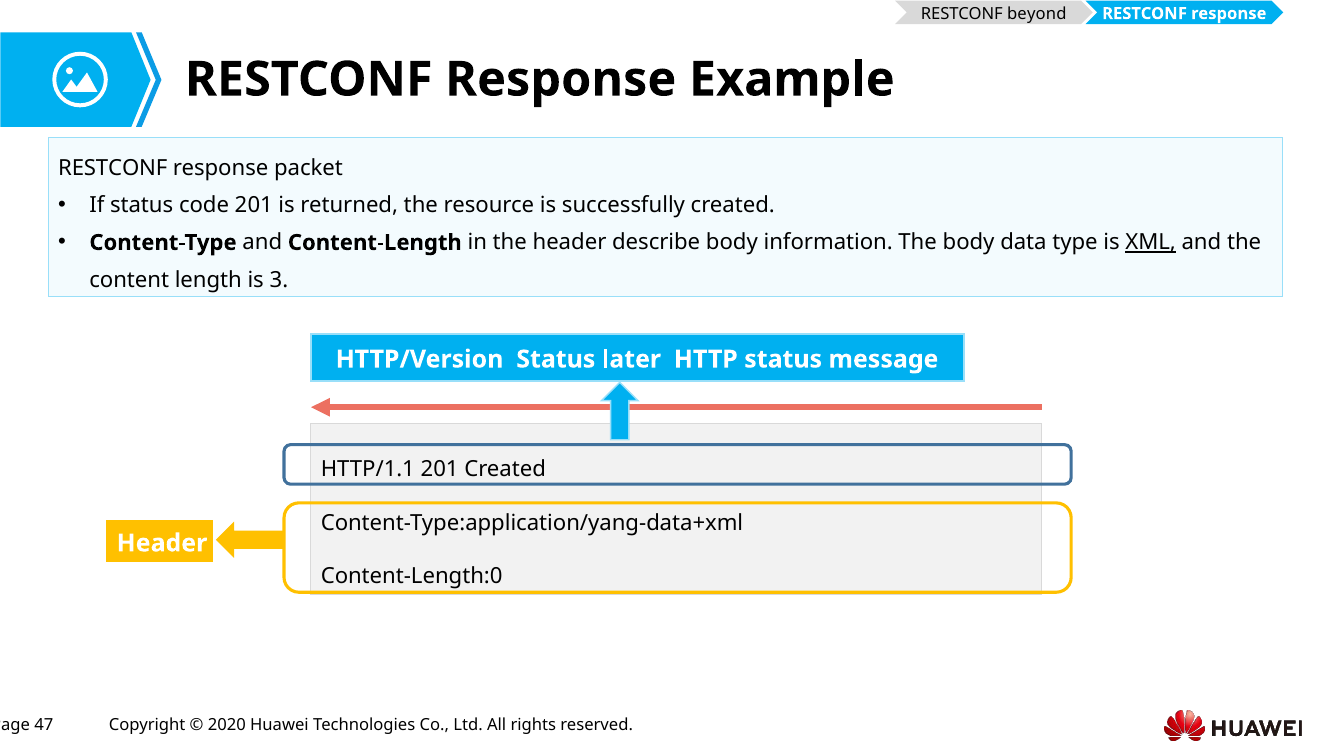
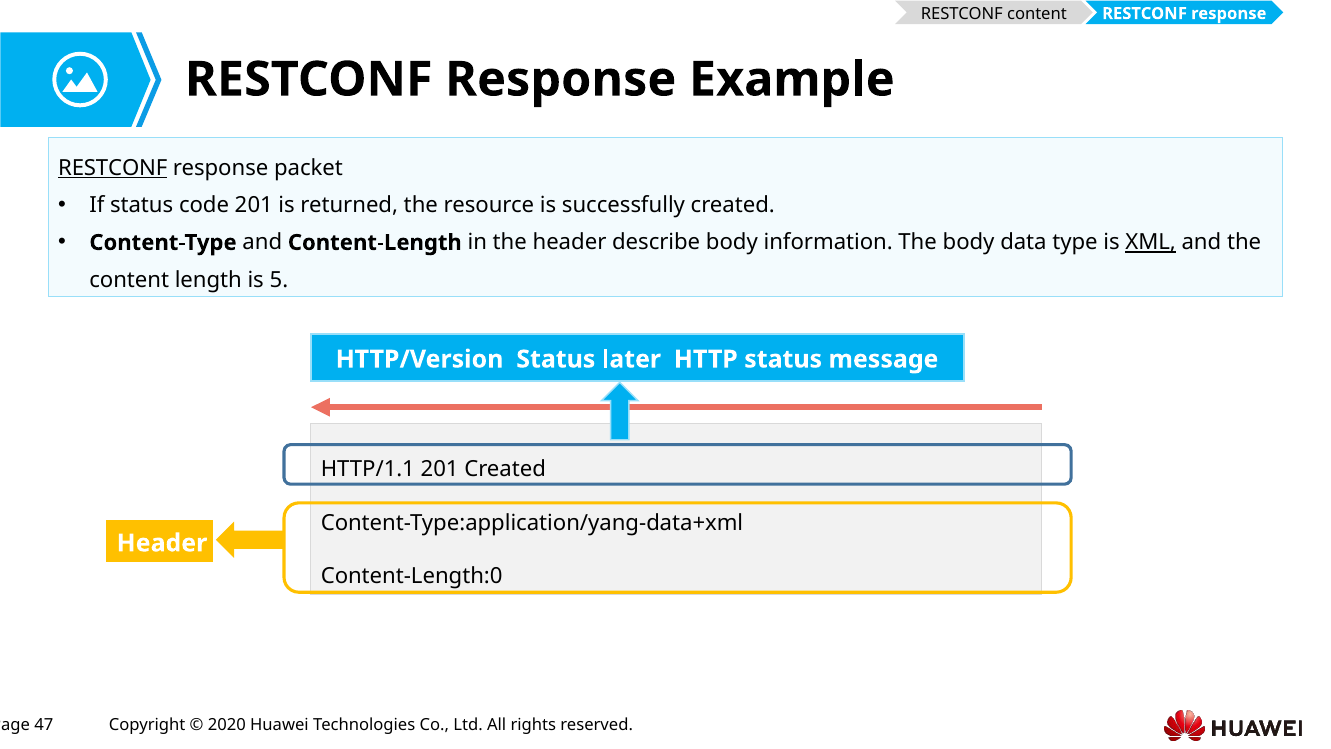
RESTCONF beyond: beyond -> content (1037, 14)
RESTCONF underline: none -> present (113, 168)
3: 3 -> 5 (279, 280)
